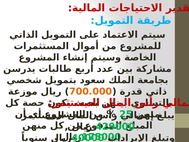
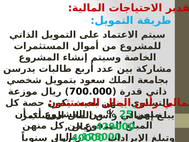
700.000 colour: orange -> black (91, 91)
